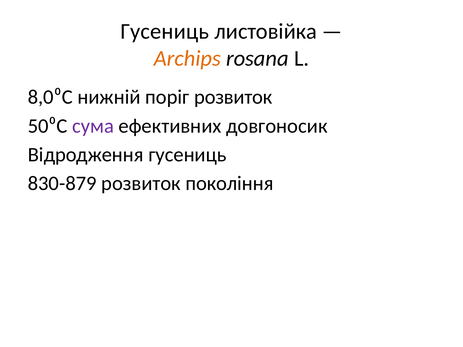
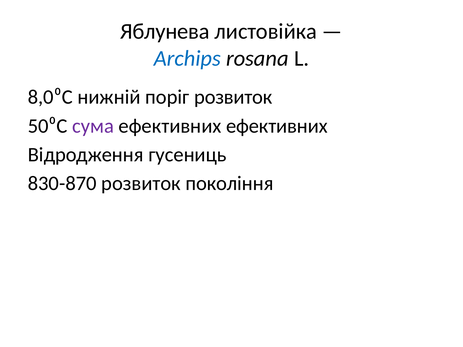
Гусениць: Гусениць -> Яблунева (165, 31)
Archips colour: orange -> blue (187, 58)
ефективних довгоносик: довгоносик -> ефективних (277, 126)
830-879: 830-879 -> 830-870 (62, 184)
